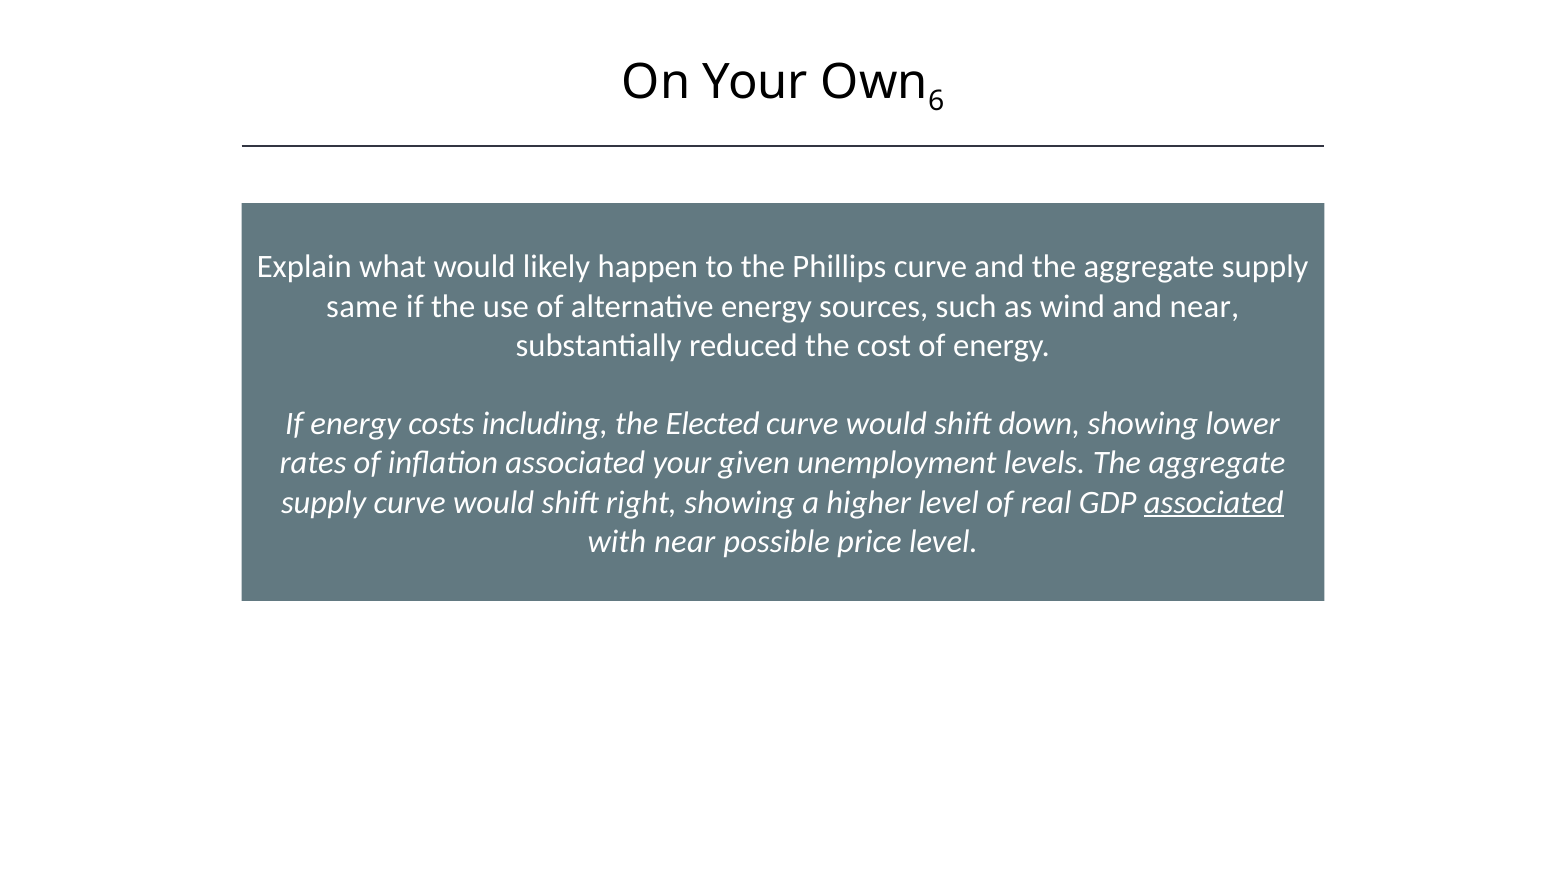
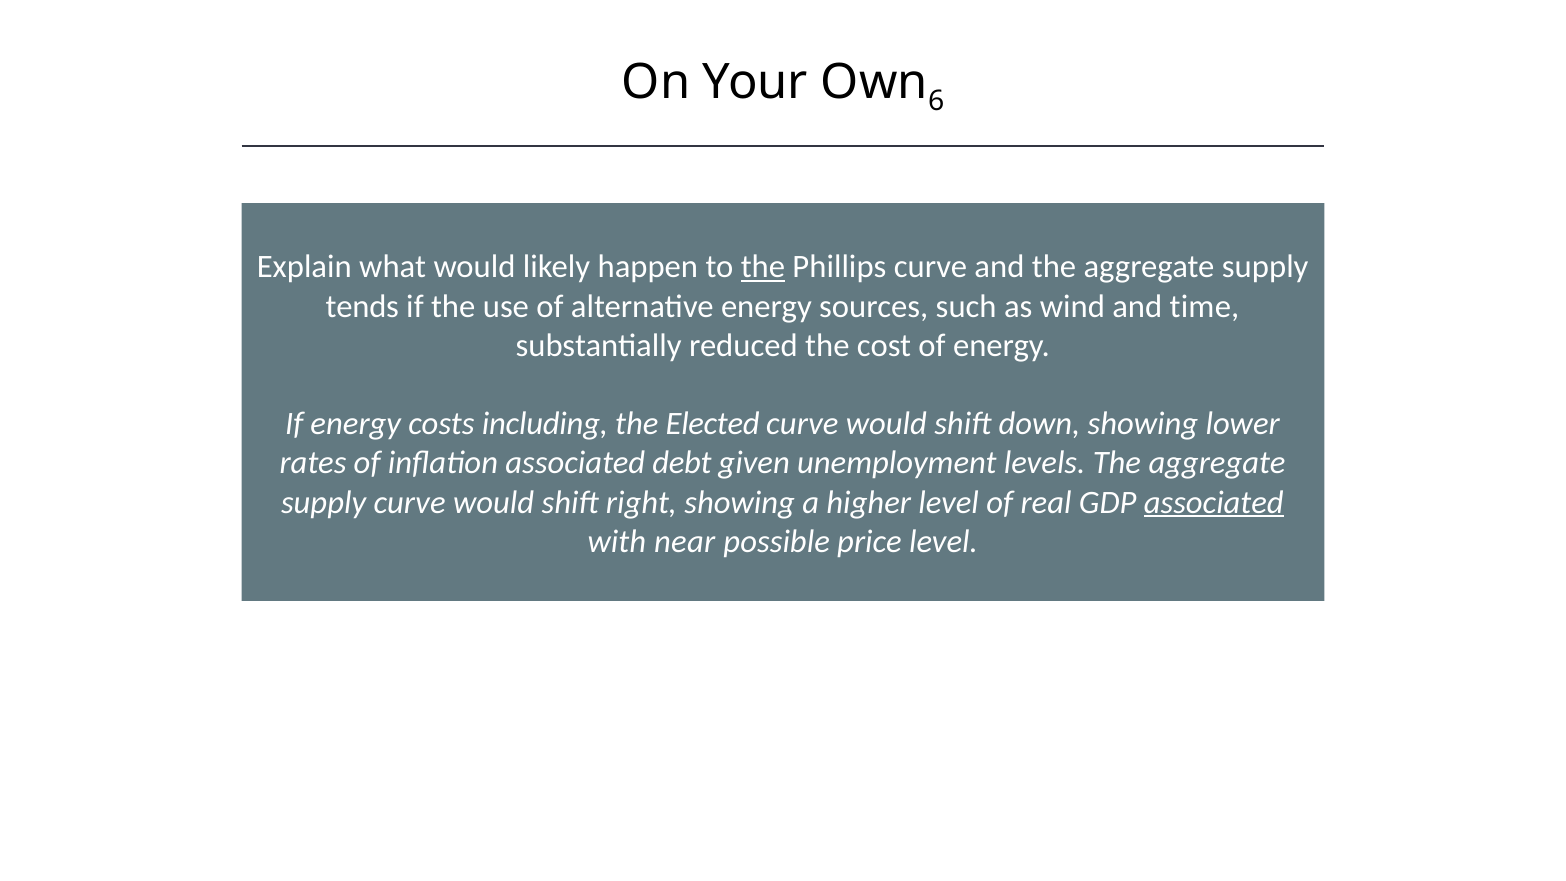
the underline: none -> present (763, 267)
same: same -> tends (362, 306)
and near: near -> time (1205, 306)
associated your: your -> debt (682, 463)
